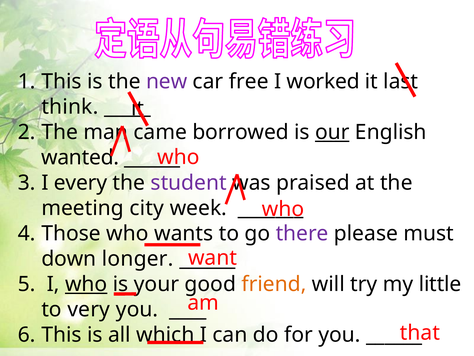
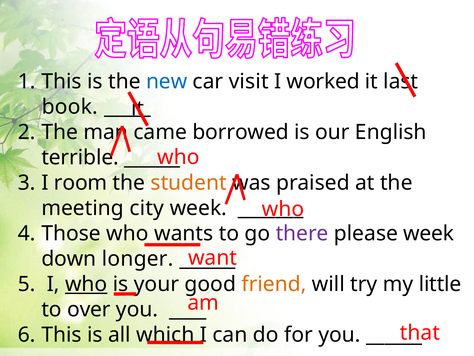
new colour: purple -> blue (167, 82)
free: free -> visit (249, 82)
think: think -> book (70, 107)
our underline: present -> none (332, 132)
wanted: wanted -> terrible (80, 157)
every: every -> room (81, 183)
student colour: purple -> orange (189, 183)
please must: must -> week (429, 233)
very: very -> over (89, 309)
